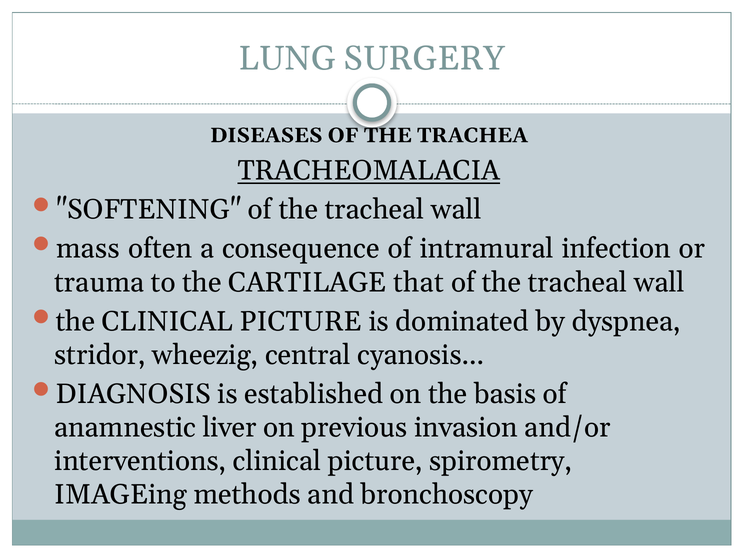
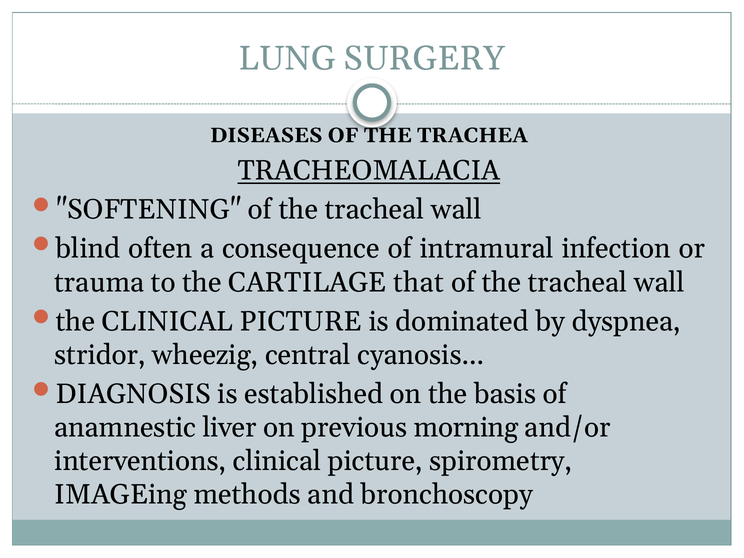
mass: mass -> blind (88, 249)
invasion: invasion -> morning (466, 428)
